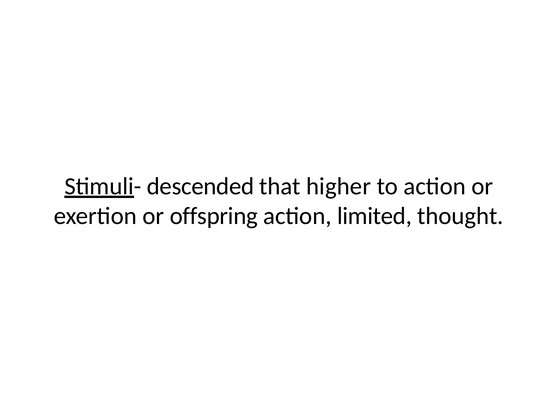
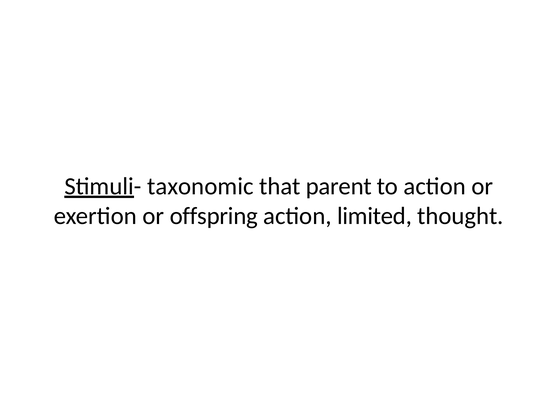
descended: descended -> taxonomic (200, 187)
higher: higher -> parent (339, 187)
